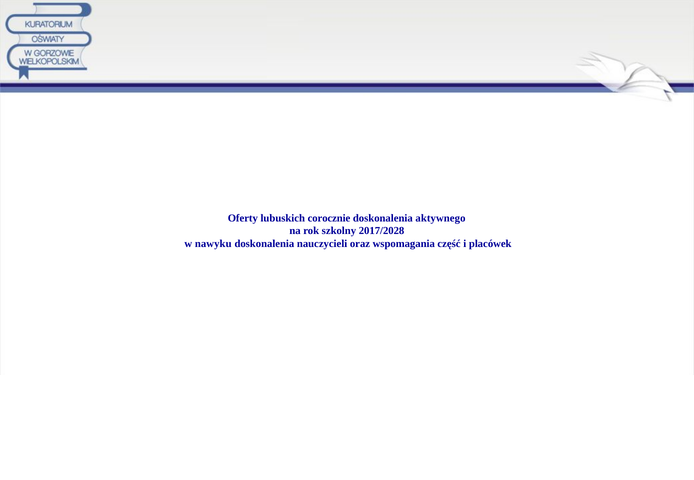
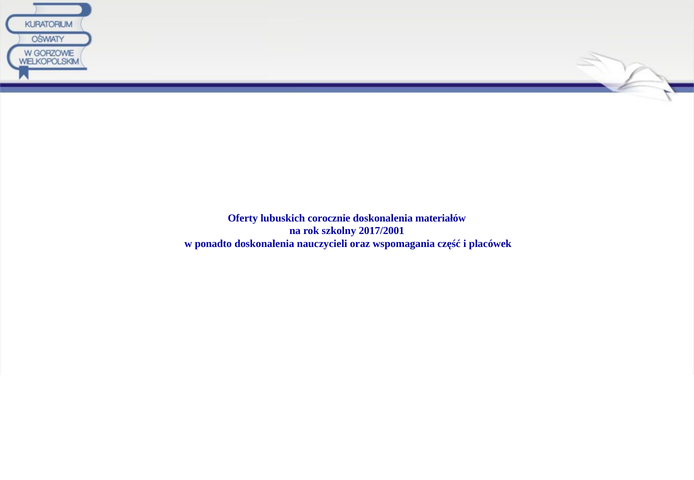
aktywnego: aktywnego -> materiałów (441, 218)
2017/2028: 2017/2028 -> 2017/2001 (382, 231)
nawyku: nawyku -> ponadto (213, 244)
